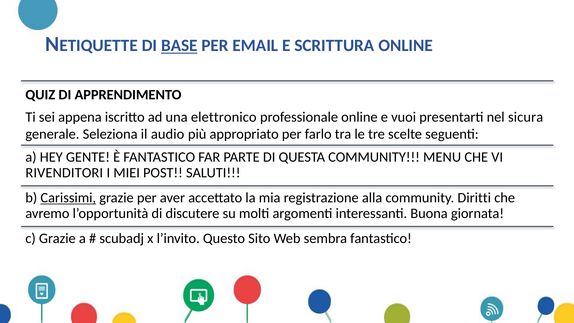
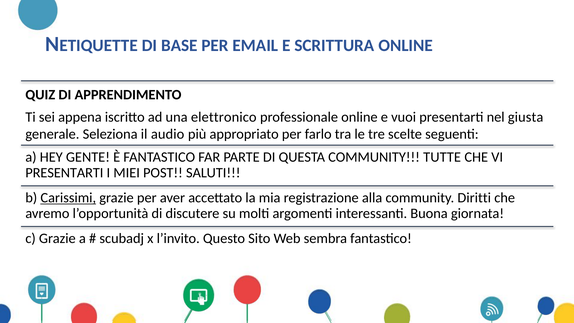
BASE underline: present -> none (179, 46)
sicura: sicura -> giusta (526, 117)
MENU: MENU -> TUTTE (442, 157)
RIVENDITORI: RIVENDITORI -> PRESENTARTI (64, 173)
